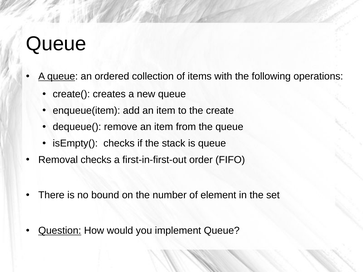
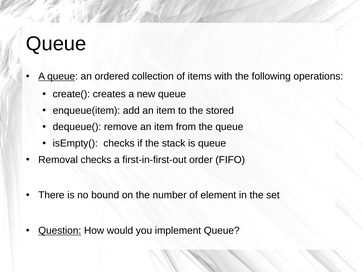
create: create -> stored (220, 111)
